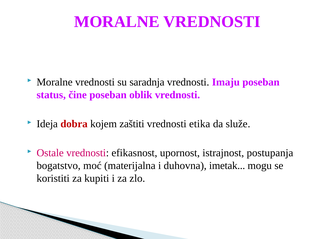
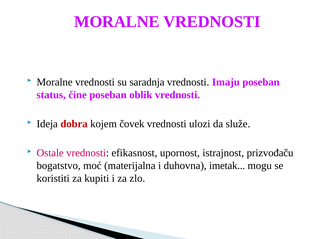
zaštiti: zaštiti -> čovek (132, 124)
etika: etika -> ulozi (200, 124)
postupanja: postupanja -> prizvođaču (270, 153)
